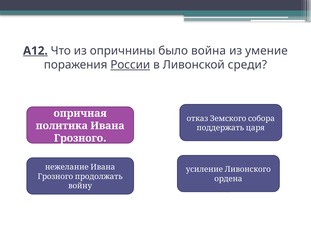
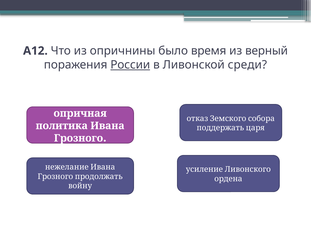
А12 underline: present -> none (35, 51)
война: война -> время (209, 51)
умение: умение -> верный (267, 51)
